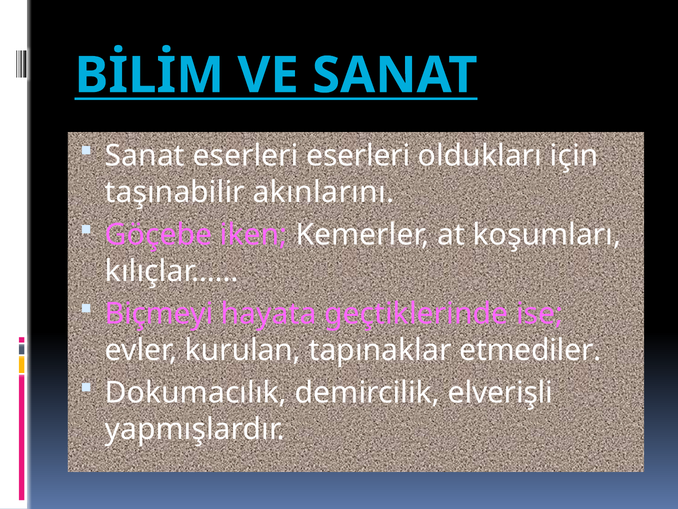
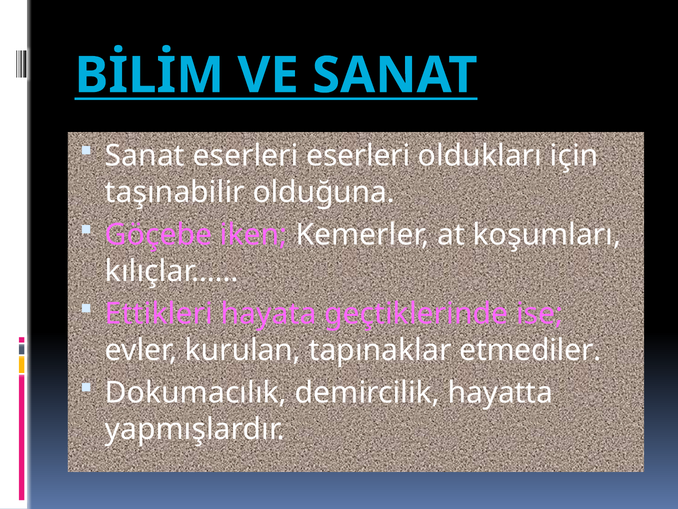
akınlarını: akınlarını -> olduğuna (324, 192)
Biçmeyi: Biçmeyi -> Ettikleri (159, 314)
elverişli: elverişli -> hayatta (500, 393)
